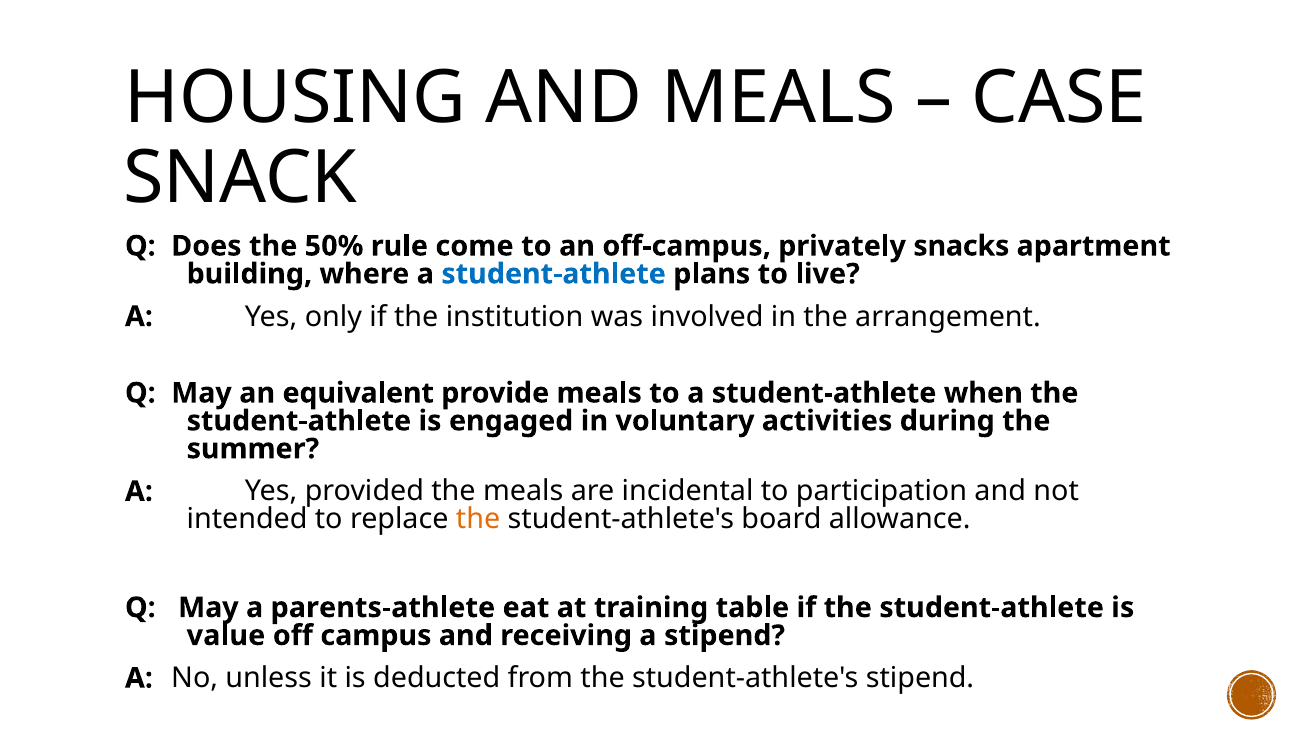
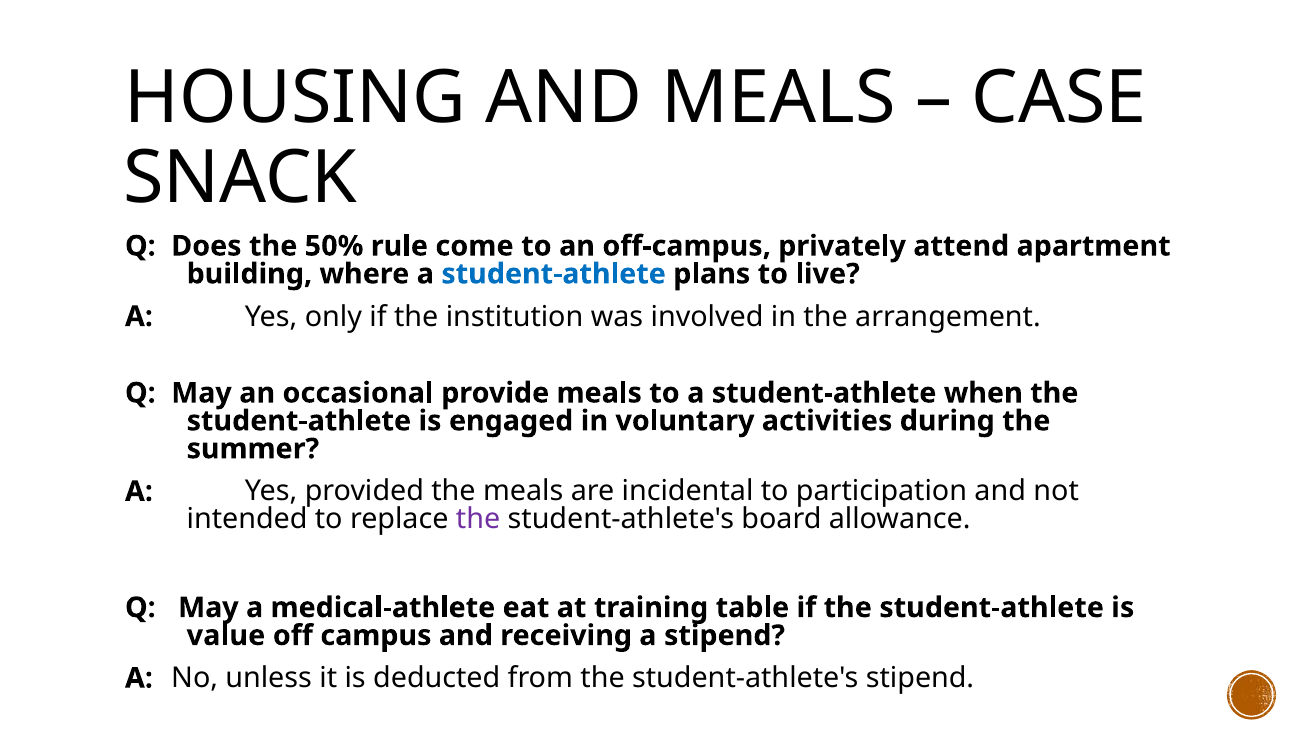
snacks: snacks -> attend (961, 246)
equivalent: equivalent -> occasional (358, 393)
the colour: orange -> purple (478, 519)
parents-athlete: parents-athlete -> medical-athlete (383, 608)
